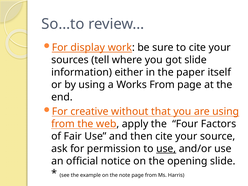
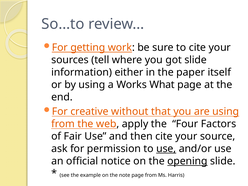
display: display -> getting (88, 47)
Works From: From -> What (162, 85)
opening underline: none -> present (187, 161)
